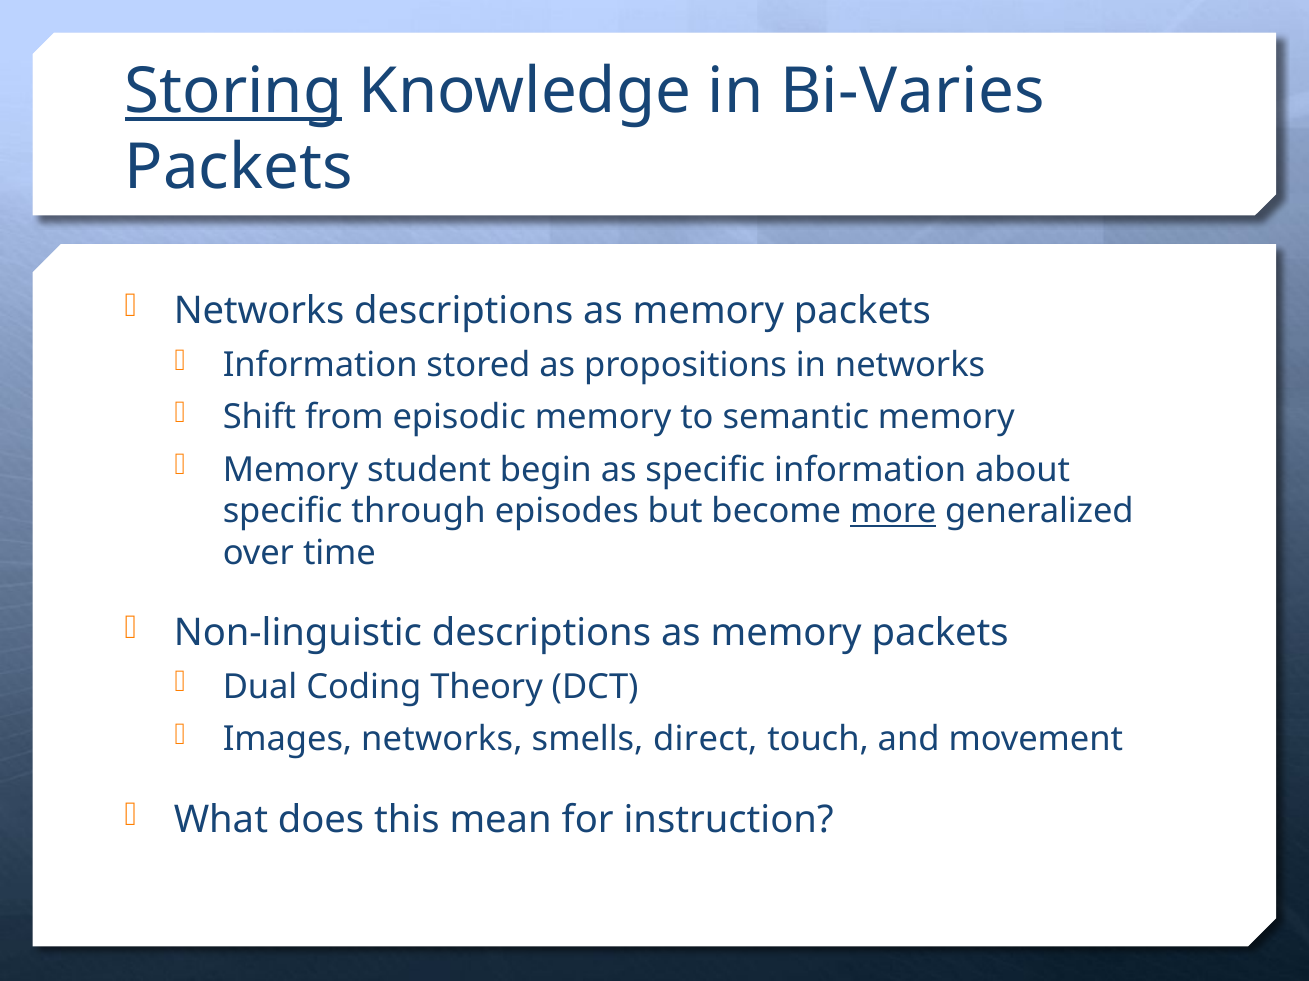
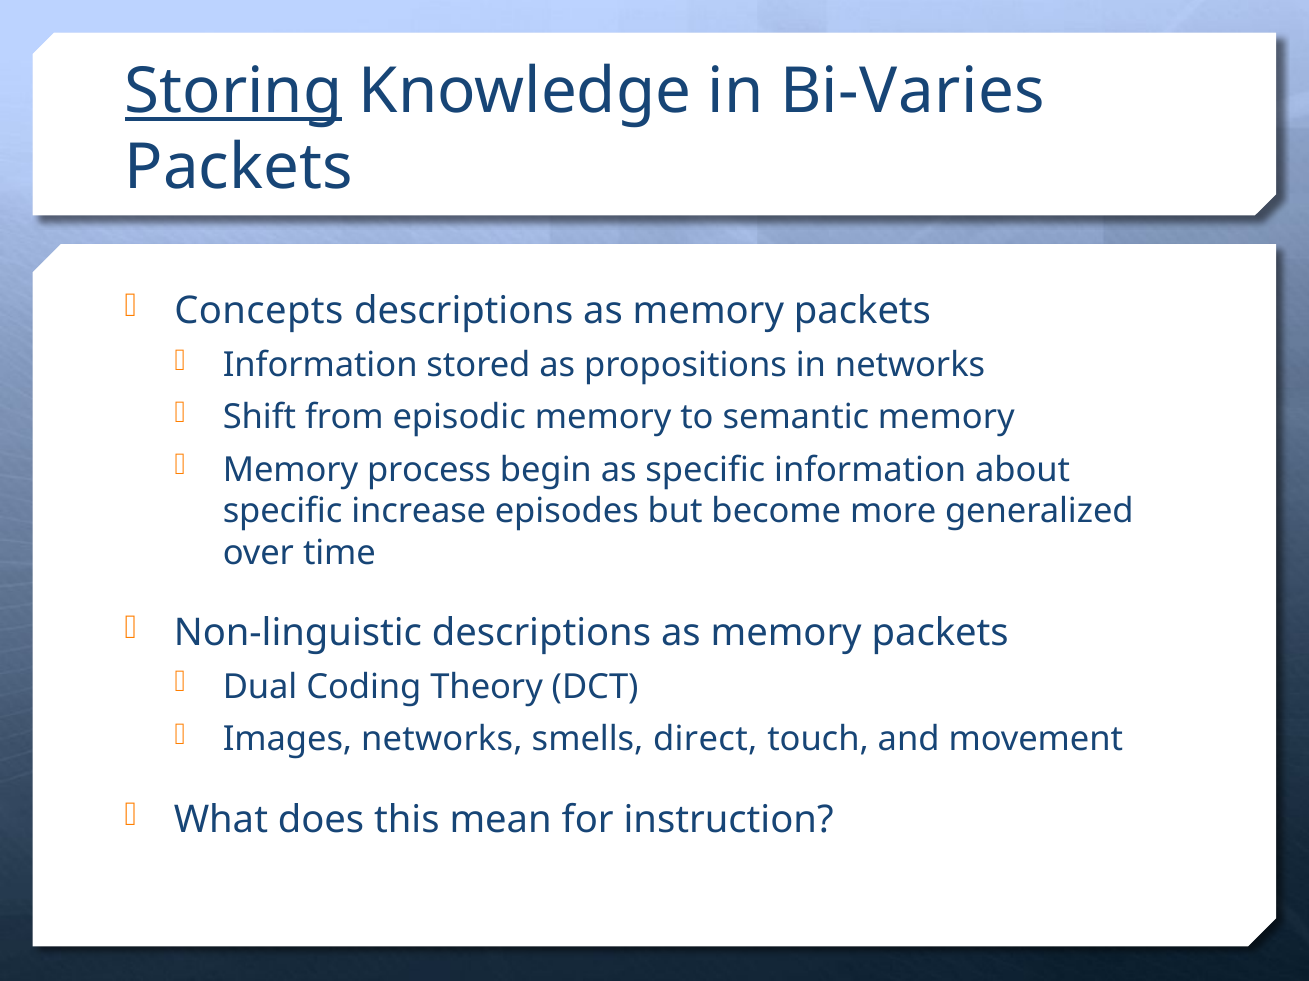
Networks: Networks -> Concepts (259, 311)
student: student -> process (429, 470)
through: through -> increase (419, 512)
more underline: present -> none (893, 512)
